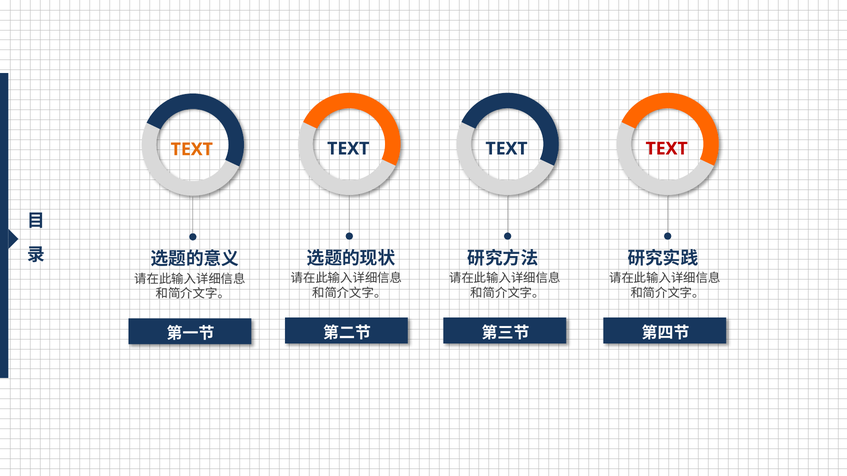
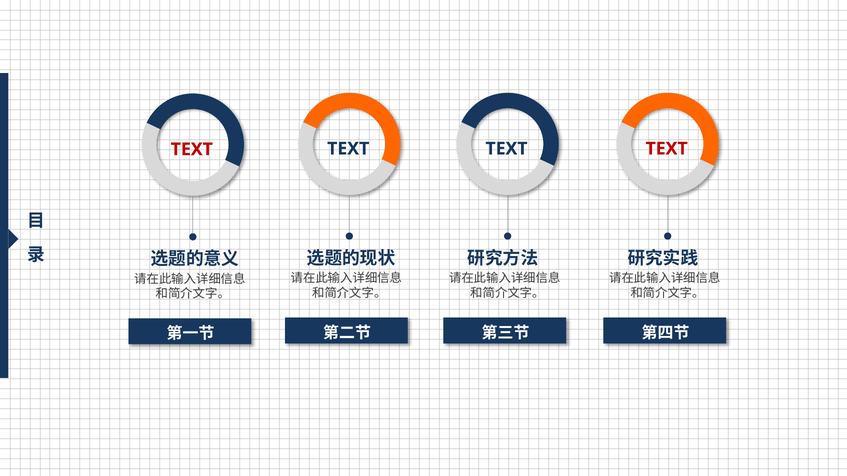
TEXT colour: orange -> red (192, 149)
